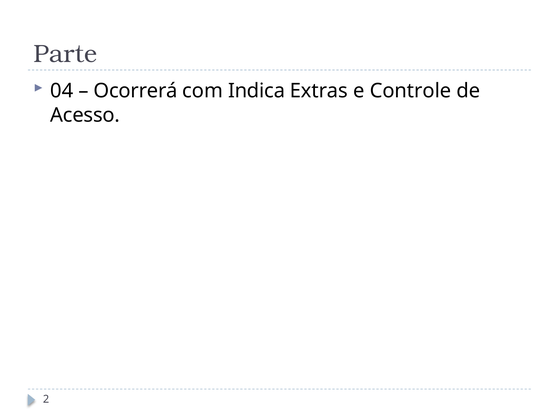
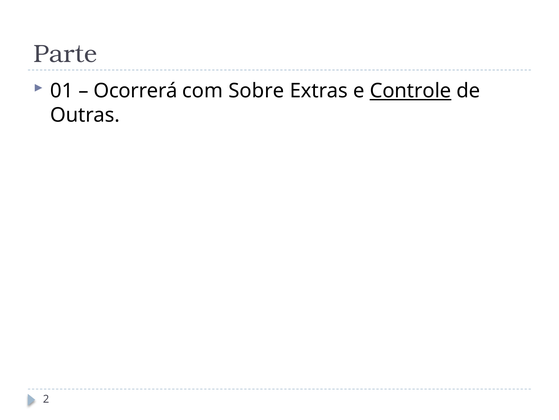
04: 04 -> 01 (62, 91)
Indica: Indica -> Sobre (256, 91)
Controle underline: none -> present (410, 91)
Acesso: Acesso -> Outras (85, 115)
